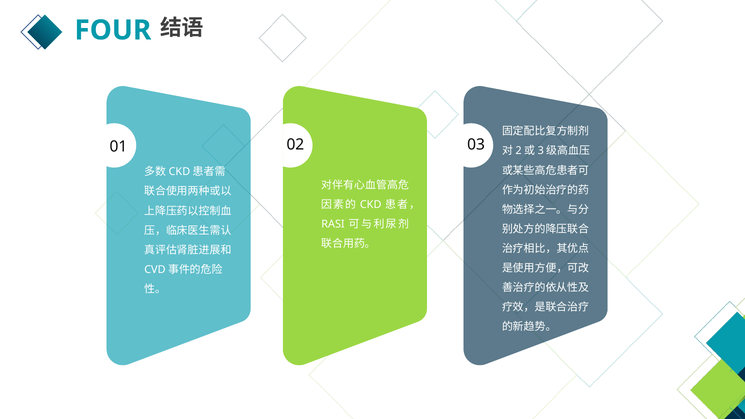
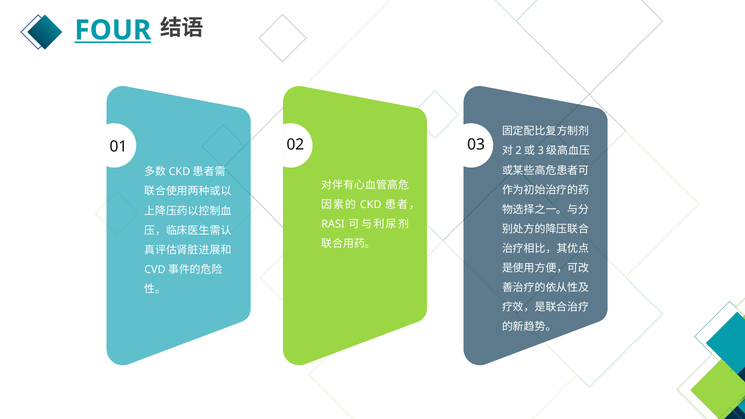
FOUR underline: none -> present (113, 30)
